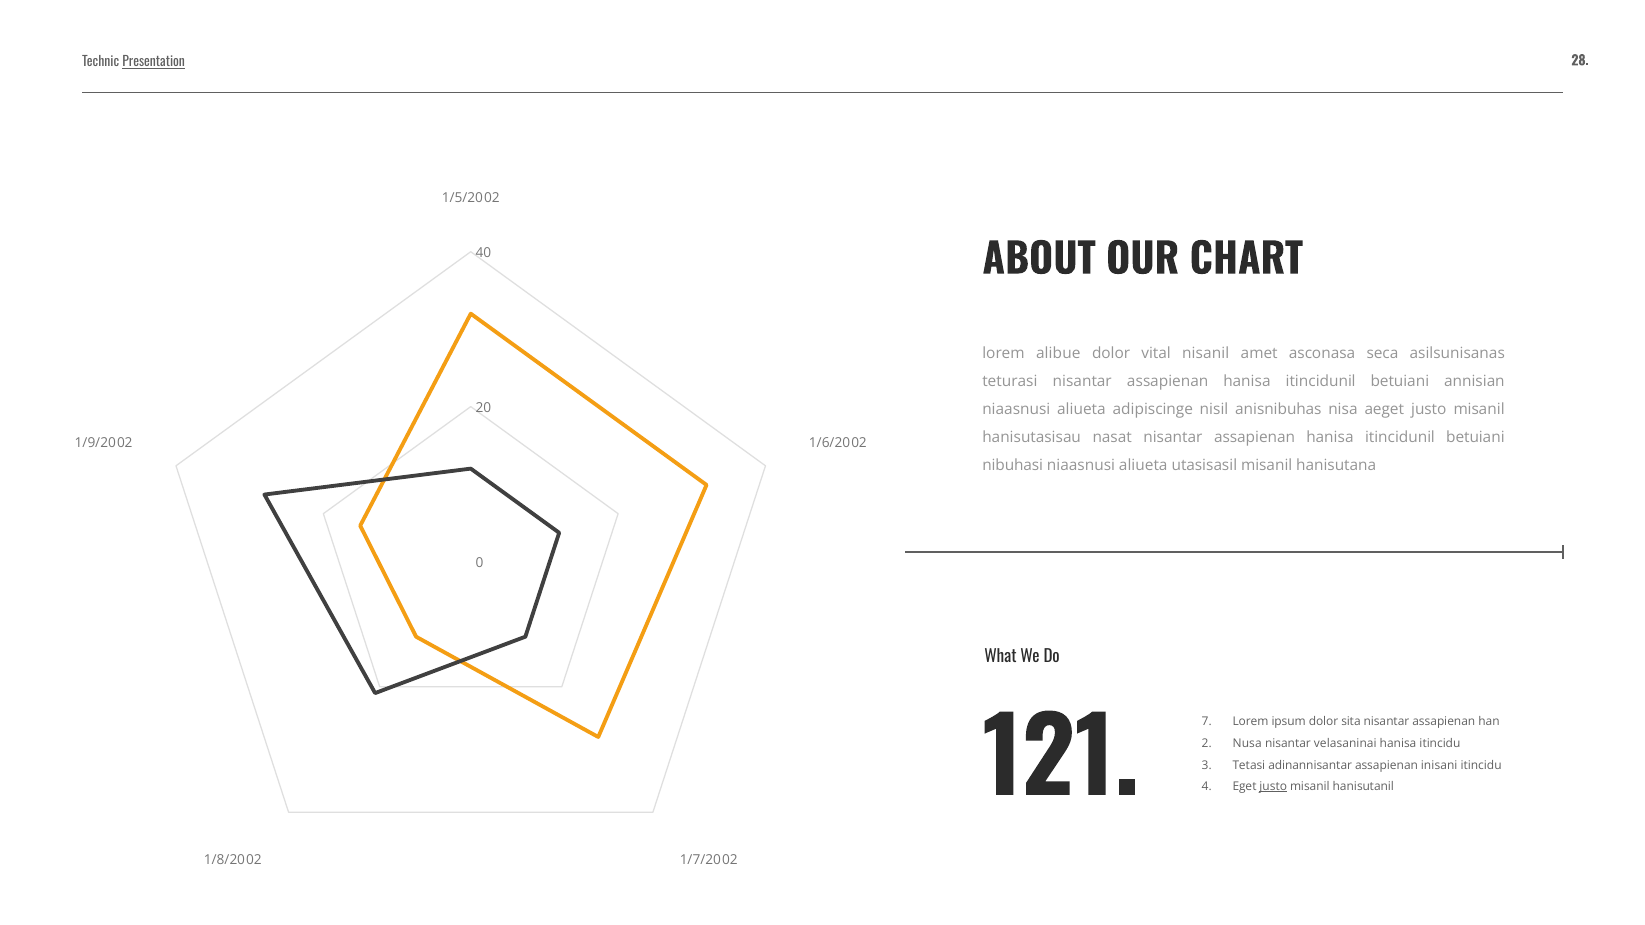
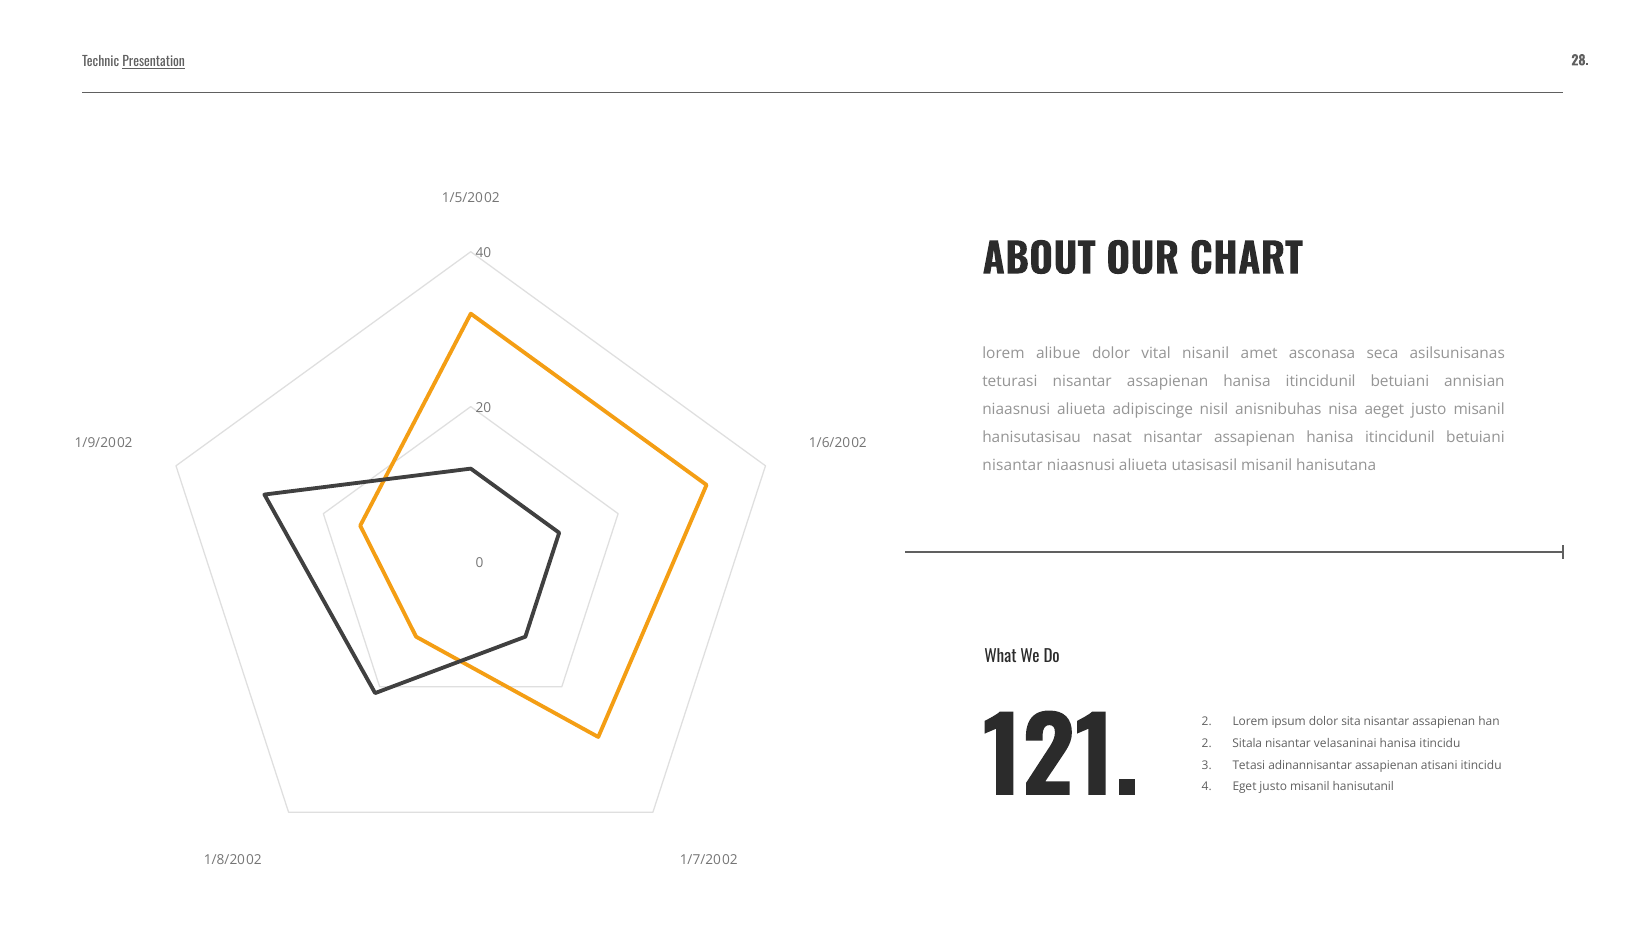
nibuhasi: nibuhasi -> nisantar (1013, 465)
121 7: 7 -> 2 (1207, 722)
Nusa: Nusa -> Sitala (1247, 744)
inisani: inisani -> atisani (1439, 765)
justo underline: present -> none (1273, 787)
